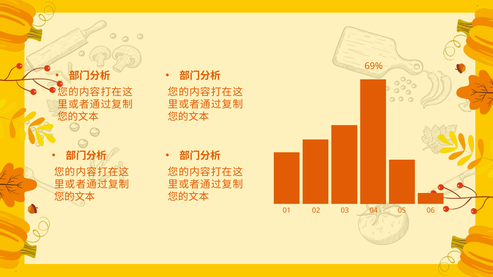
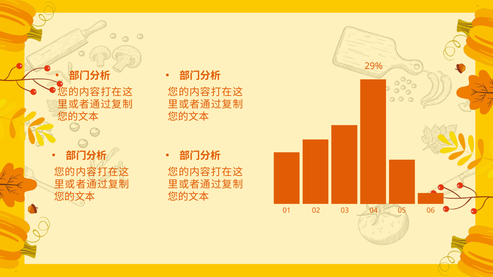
69%: 69% -> 29% (374, 66)
